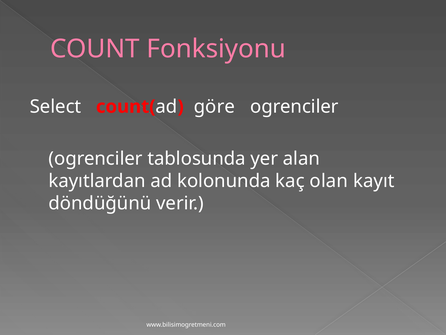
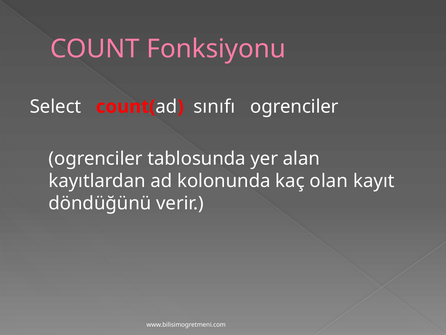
göre: göre -> sınıfı (214, 106)
